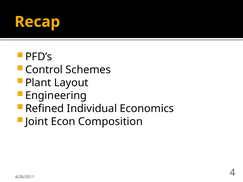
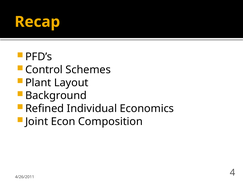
Engineering: Engineering -> Background (56, 96)
